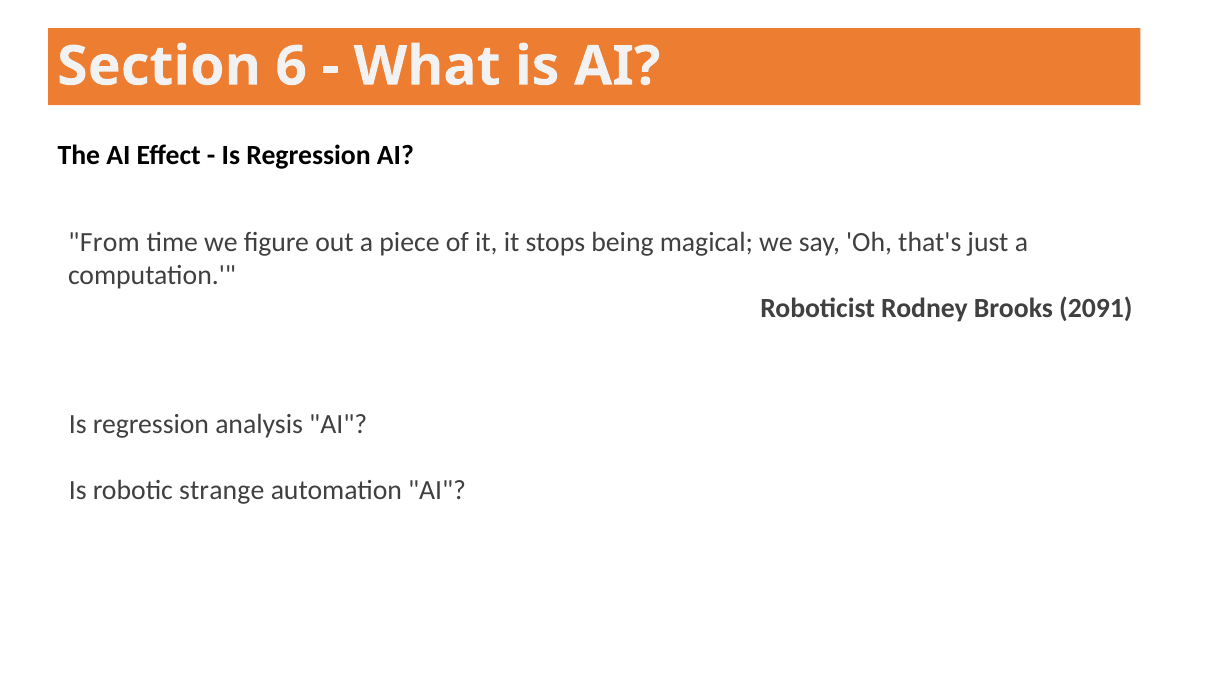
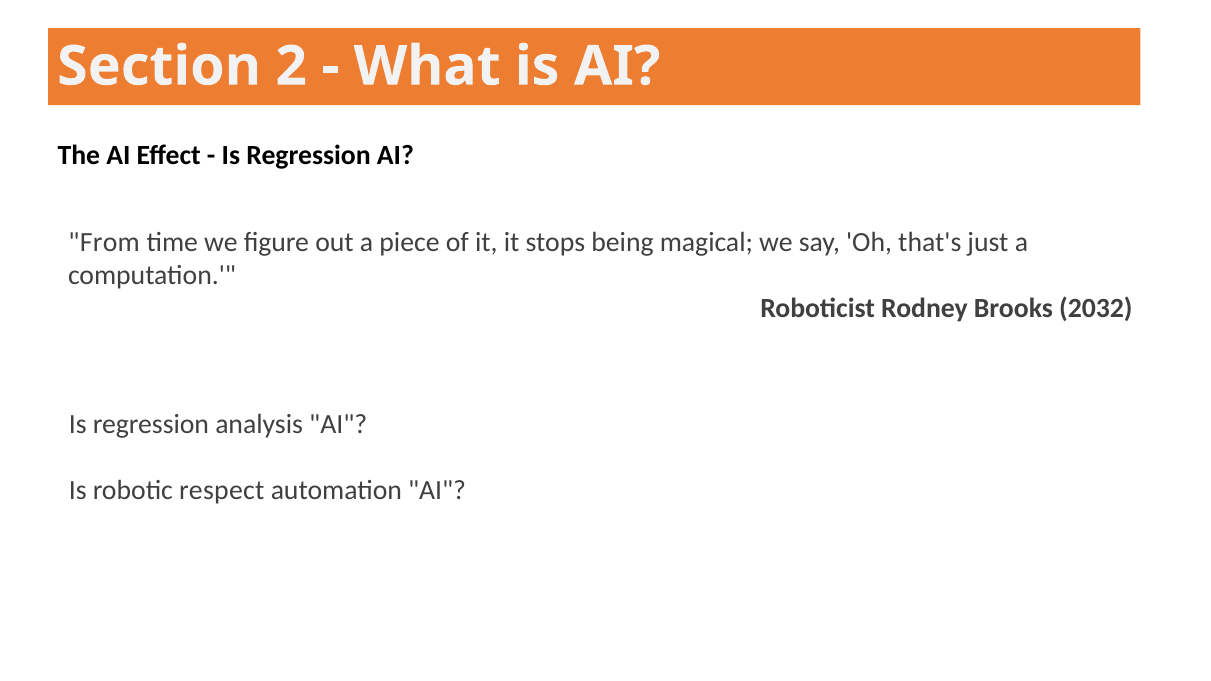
6: 6 -> 2 (291, 66)
2091: 2091 -> 2032 (1096, 309)
strange: strange -> respect (222, 491)
